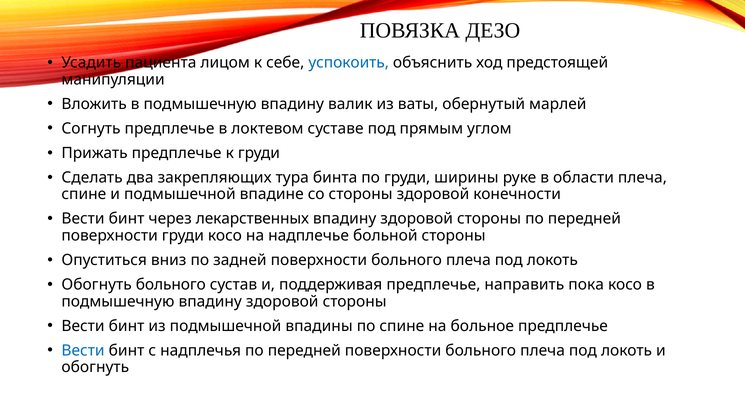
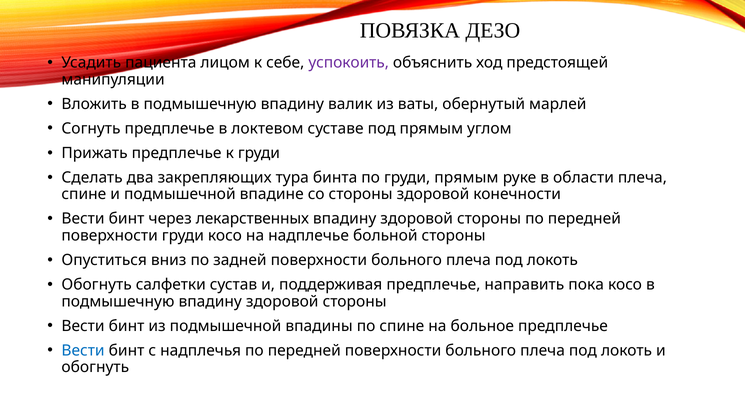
успокоить colour: blue -> purple (349, 63)
груди ширины: ширины -> прямым (466, 178)
Обогнуть больного: больного -> салфетки (171, 285)
